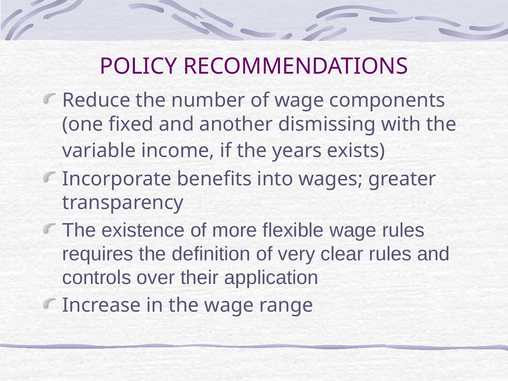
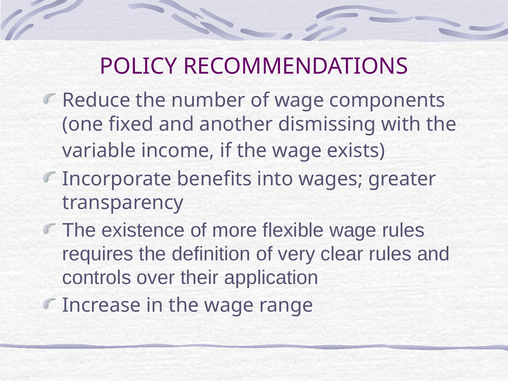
if the years: years -> wage (297, 151)
